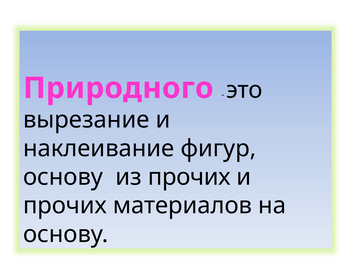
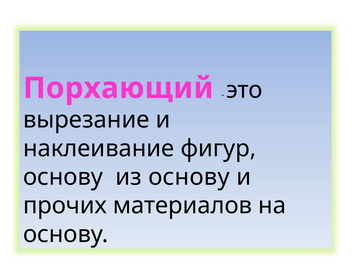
Природного: Природного -> Порхающий (118, 88)
из прочих: прочих -> основу (189, 177)
